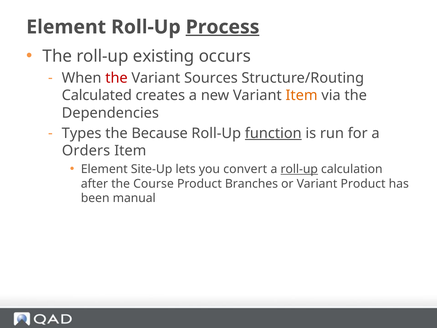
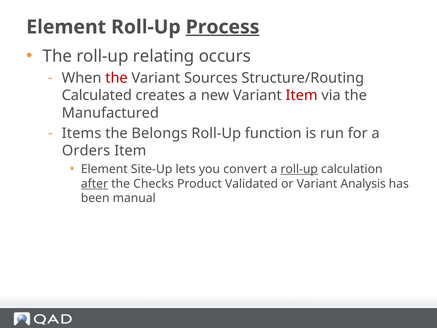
existing: existing -> relating (164, 56)
Item colour: orange -> red (302, 95)
Dependencies: Dependencies -> Manufactured (110, 113)
Types: Types -> Items (82, 133)
Because: Because -> Belongs (159, 133)
function underline: present -> none (273, 133)
after underline: none -> present (94, 184)
Course: Course -> Checks (154, 184)
Branches: Branches -> Validated (251, 184)
Variant Product: Product -> Analysis (363, 184)
